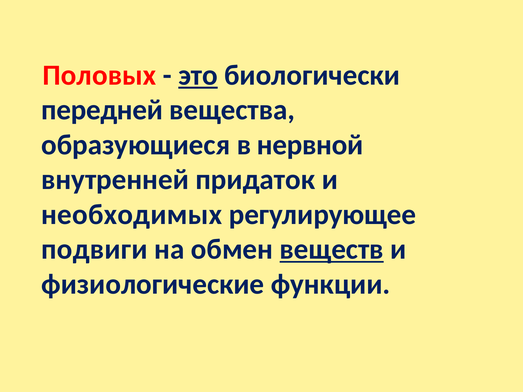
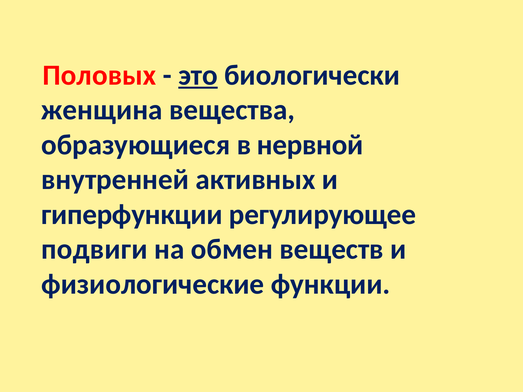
передней: передней -> женщина (102, 110)
придаток: придаток -> активных (255, 180)
необходимых: необходимых -> гиперфункции (132, 215)
веществ underline: present -> none (332, 250)
